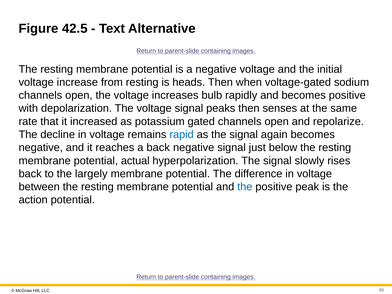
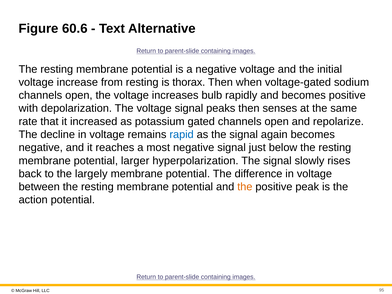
42.5: 42.5 -> 60.6 (75, 29)
heads: heads -> thorax (189, 82)
a back: back -> most (158, 148)
actual: actual -> larger (135, 161)
the colour: blue -> orange (245, 187)
